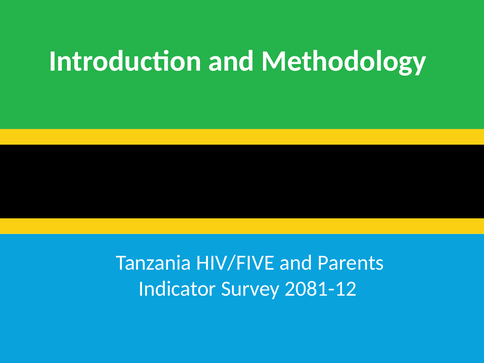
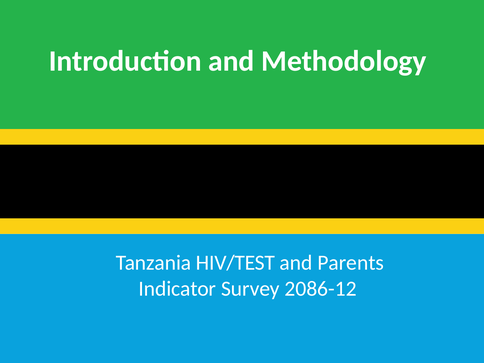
HIV/FIVE: HIV/FIVE -> HIV/TEST (236, 263)
2081-12: 2081-12 -> 2086-12 (321, 289)
